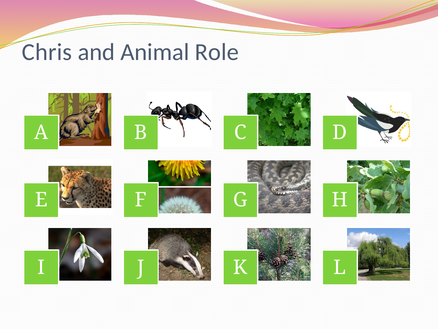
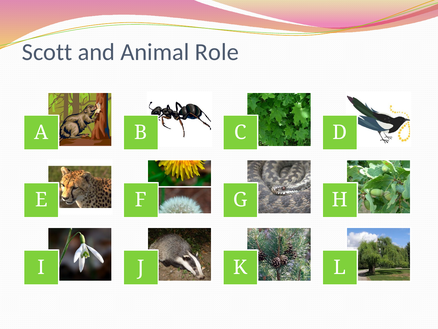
Chris: Chris -> Scott (47, 52)
